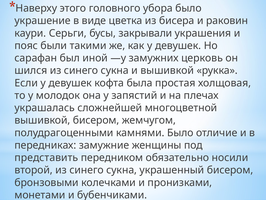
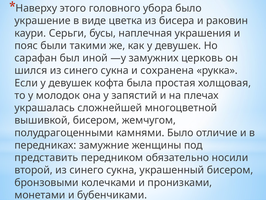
закрывали: закрывали -> наплечная (145, 33)
и вышивкой: вышивкой -> сохранена (167, 70)
